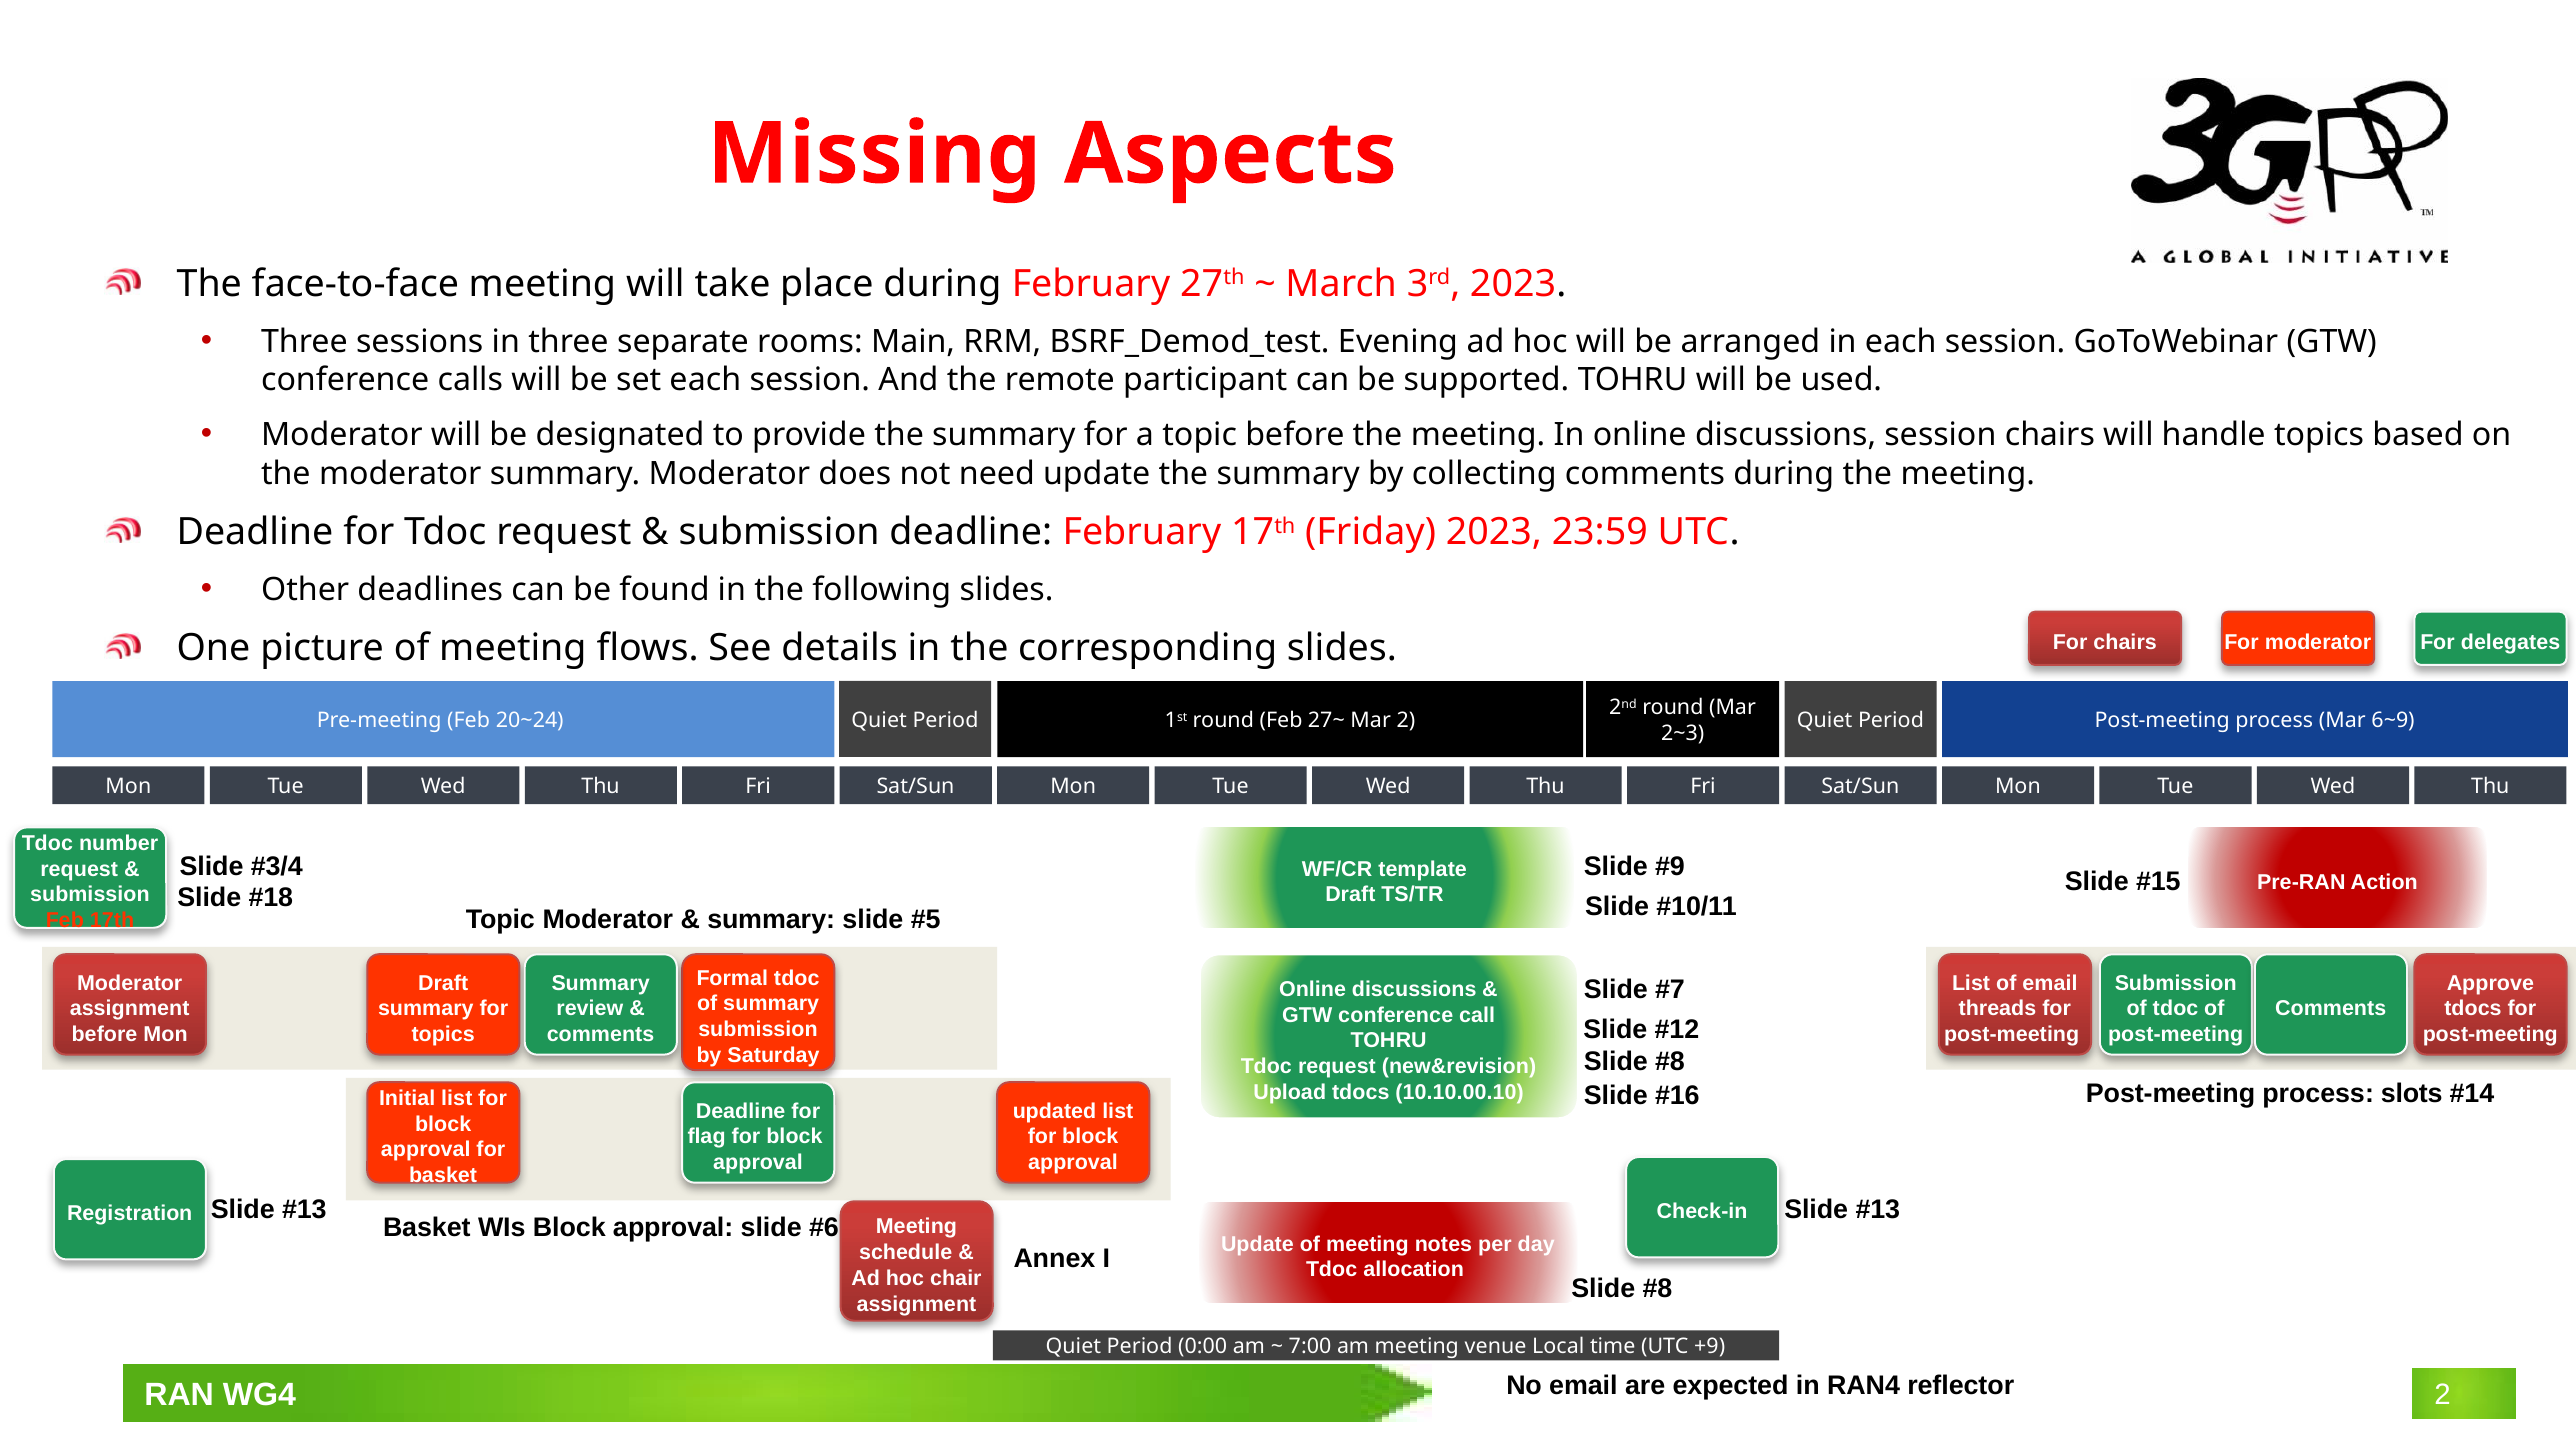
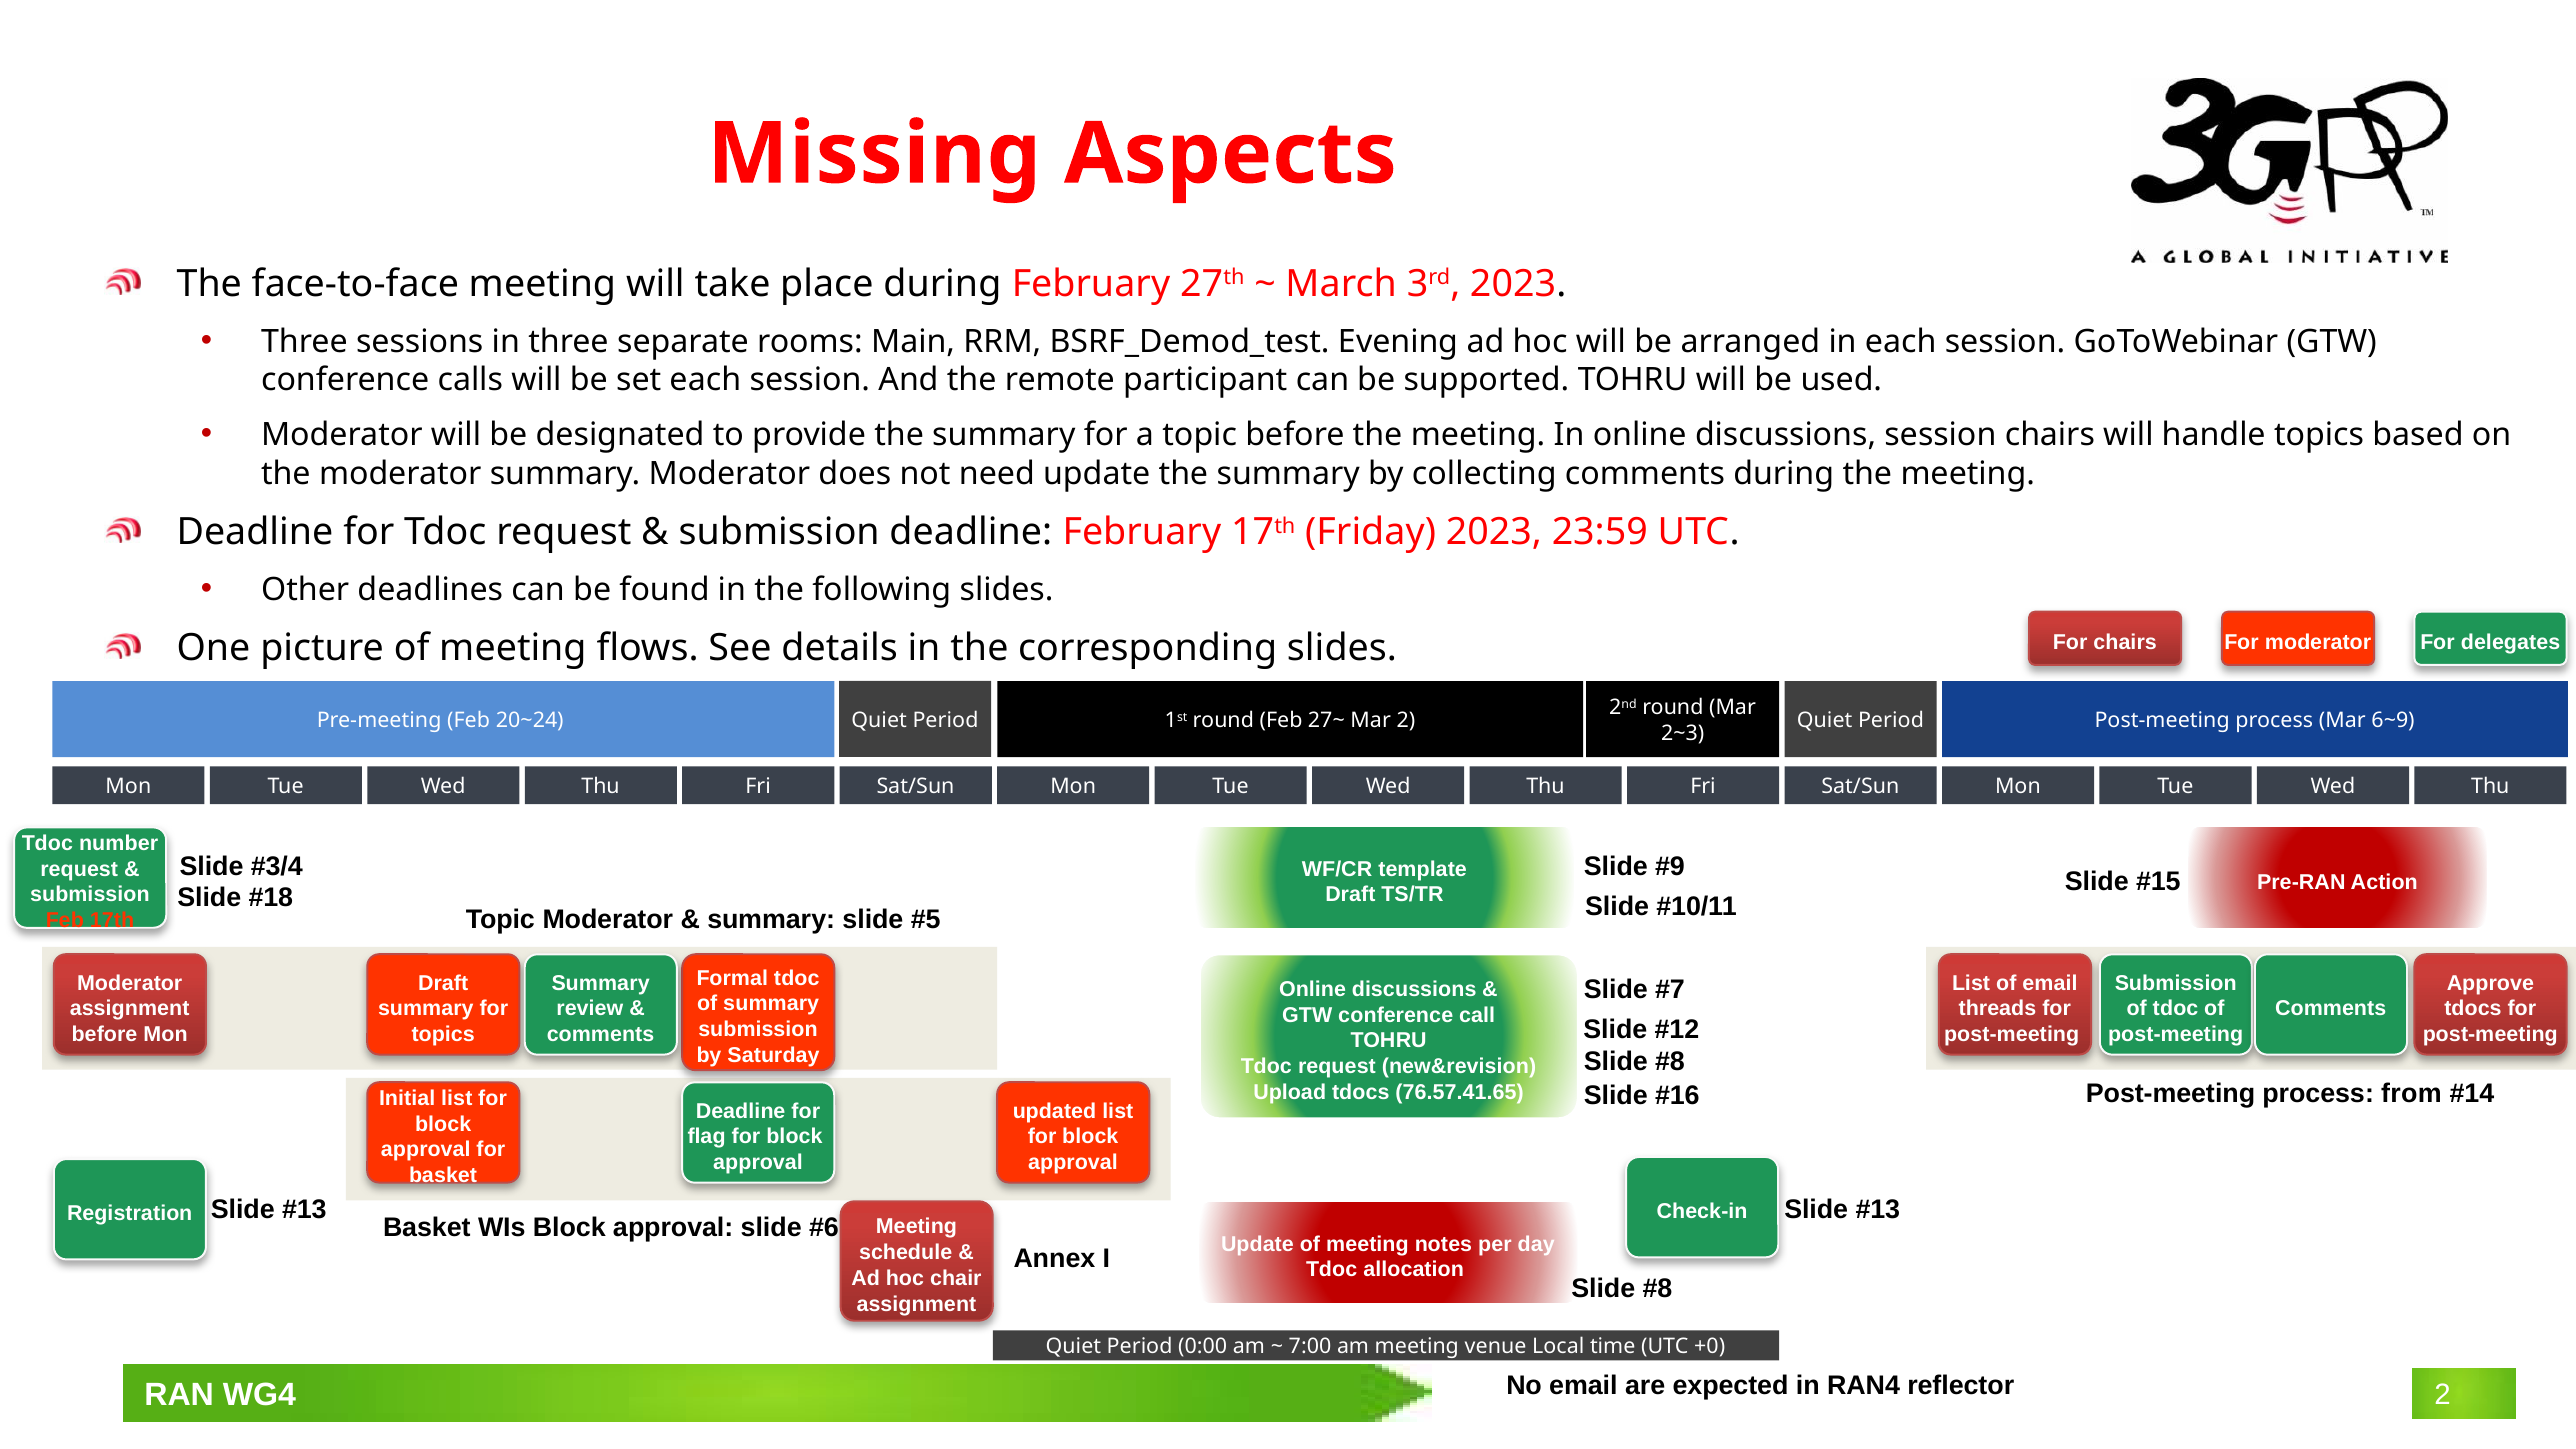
slots: slots -> from (2411, 1094)
10.10.00.10: 10.10.00.10 -> 76.57.41.65 (1460, 1092)
+9: +9 -> +0 (1710, 1347)
